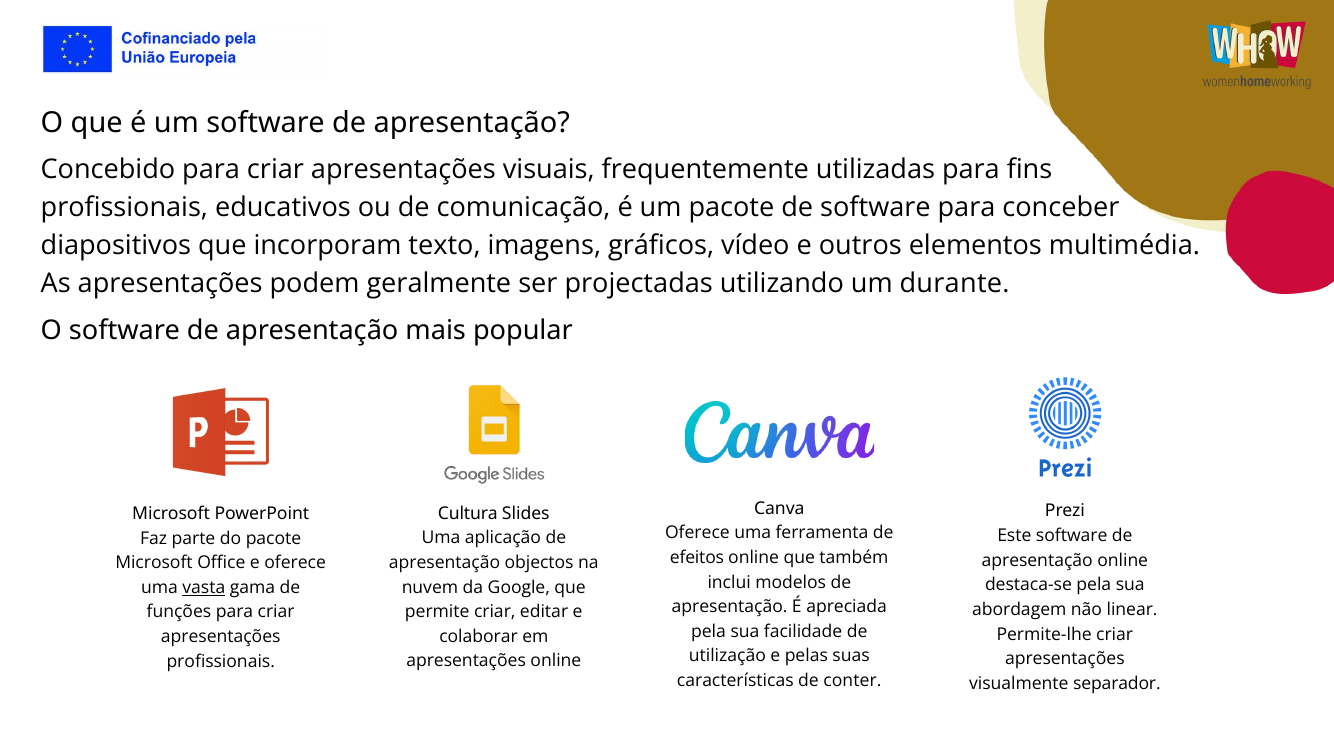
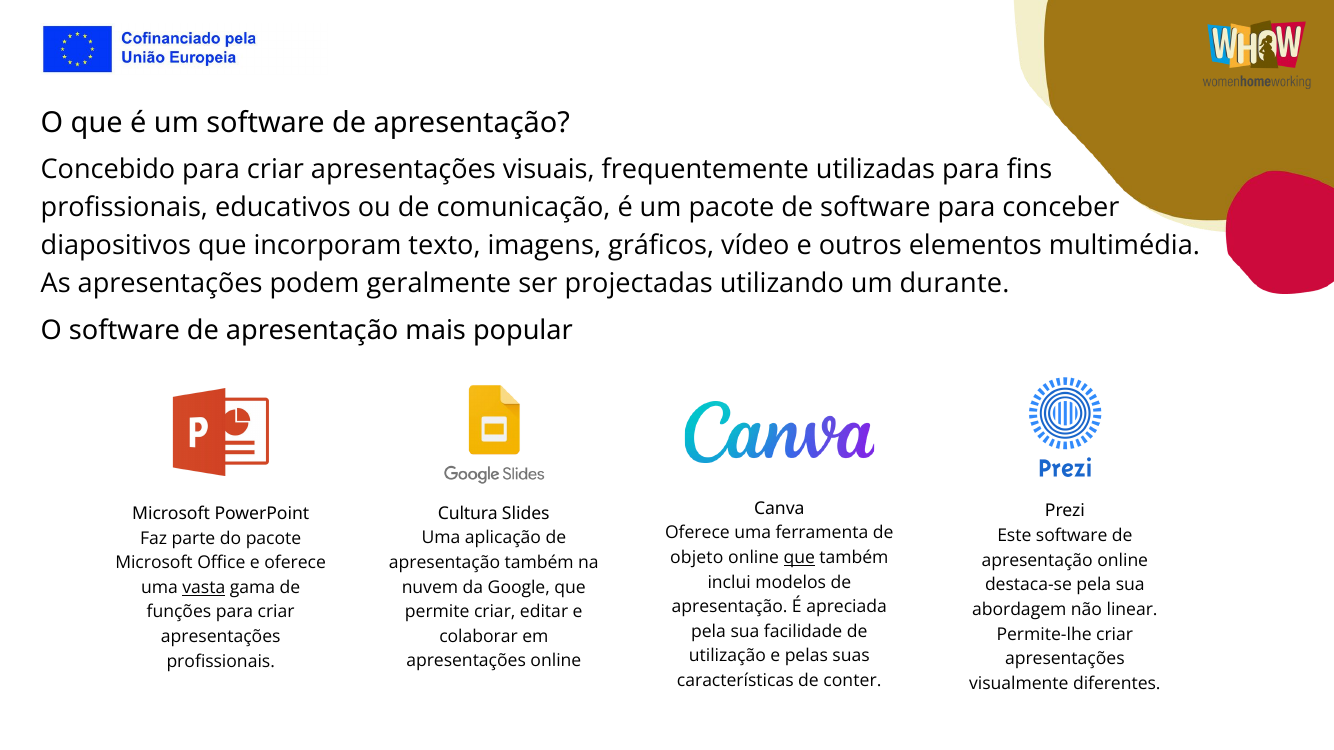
efeitos: efeitos -> objeto (697, 558)
que underline: none -> present (799, 558)
apresentação objectos: objectos -> também (539, 563)
separador: separador -> diferentes (1117, 684)
